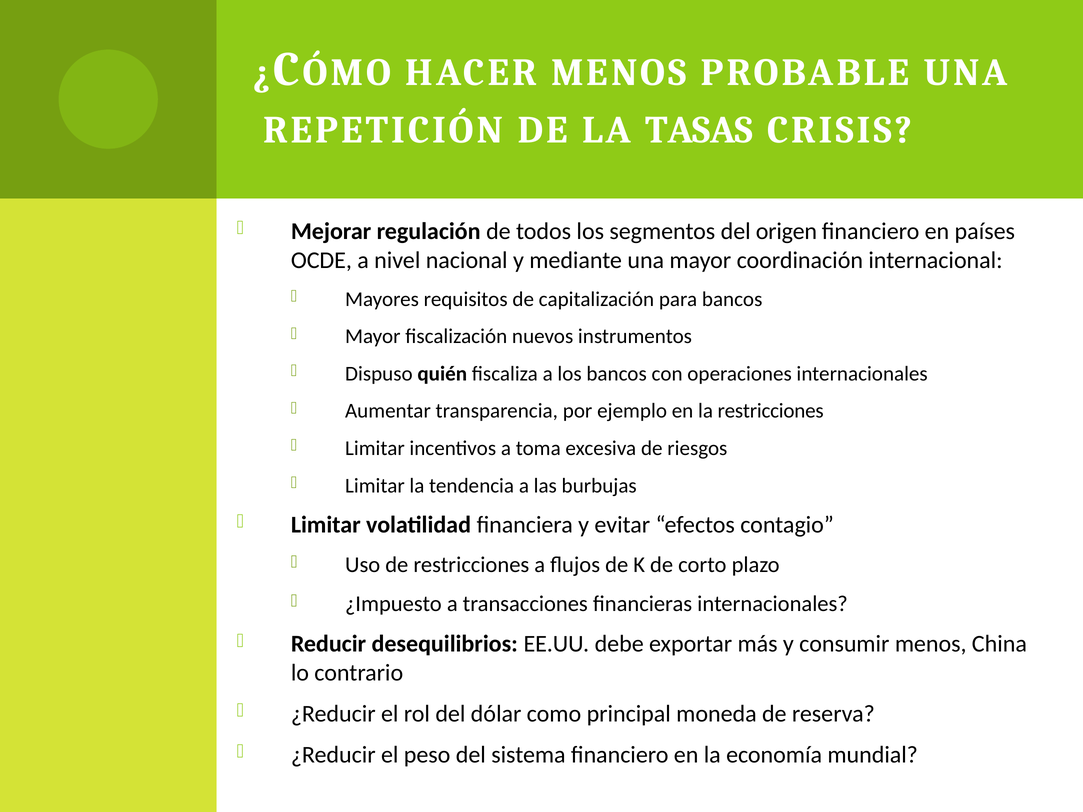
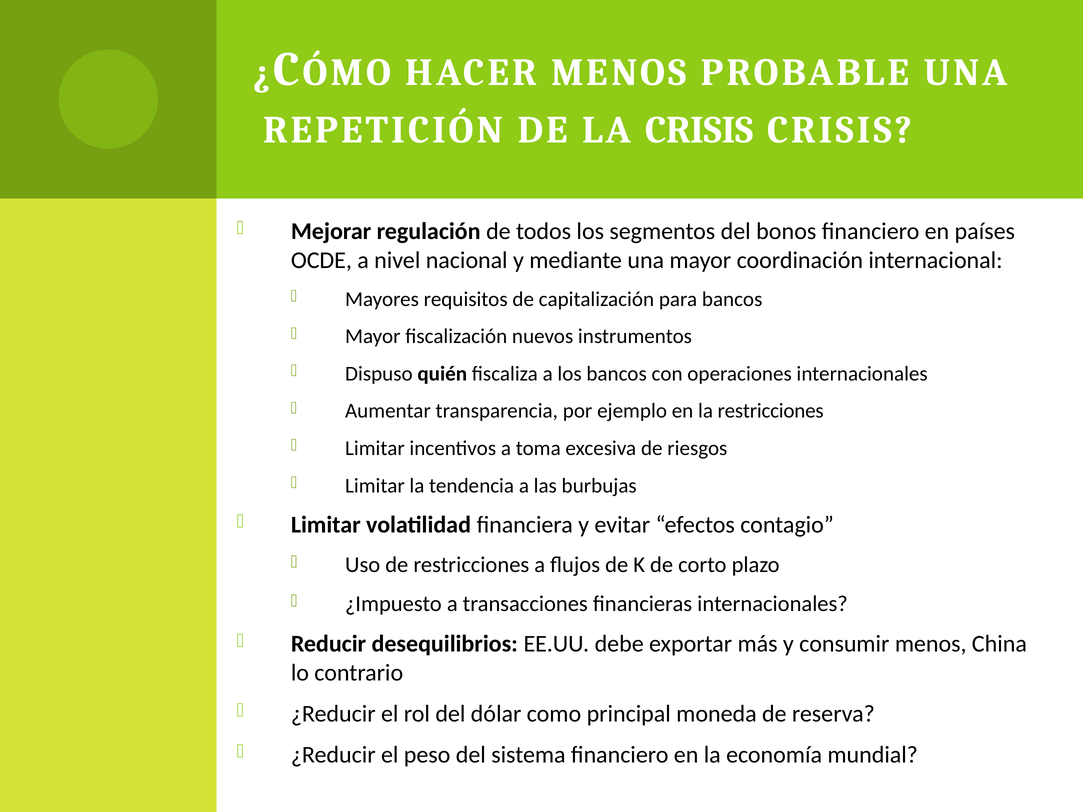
LA TASAS: TASAS -> CRISIS (699, 130)
origen: origen -> bonos (786, 231)
